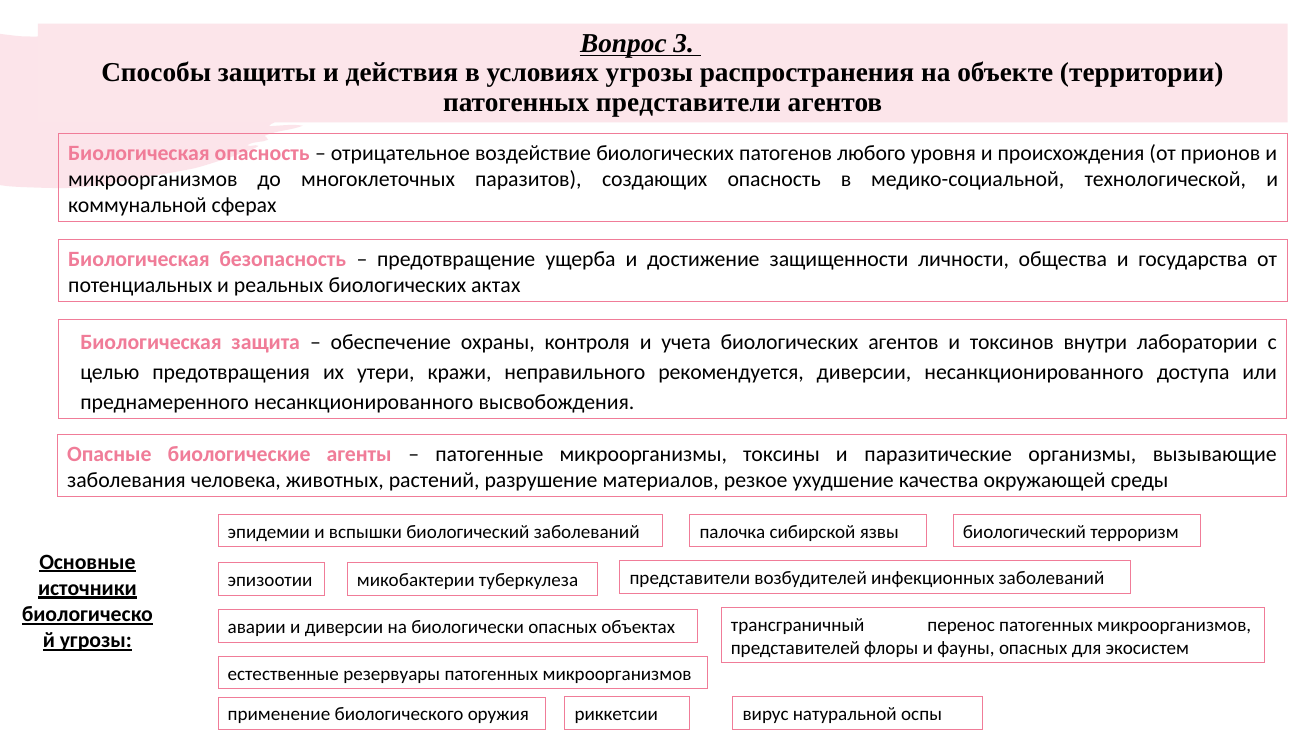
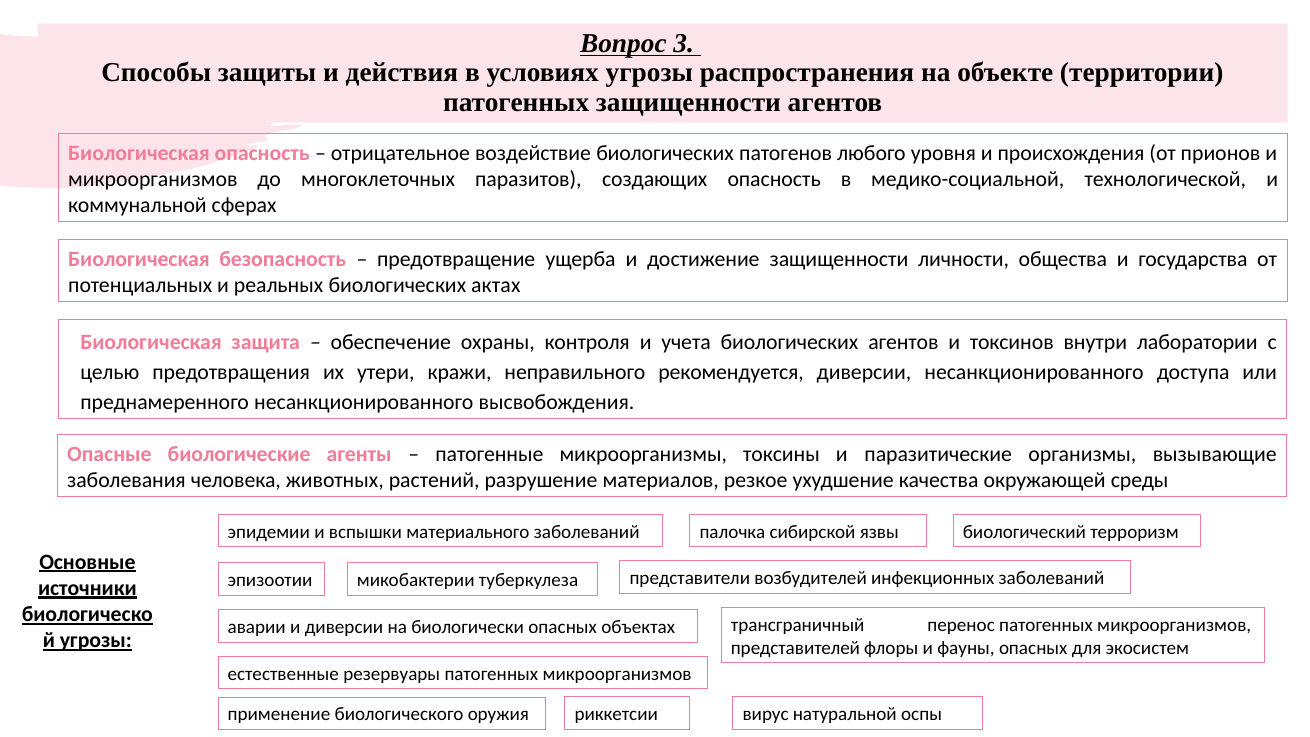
патогенных представители: представители -> защищенности (688, 102)
вспышки биологический: биологический -> материального (468, 532)
